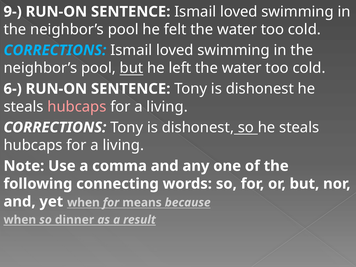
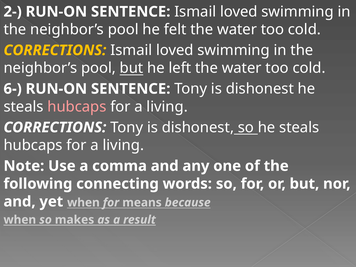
9-: 9- -> 2- (13, 12)
CORRECTIONS colour: light blue -> yellow (55, 50)
dinner: dinner -> makes (75, 220)
